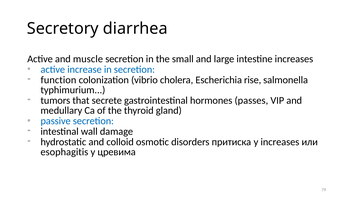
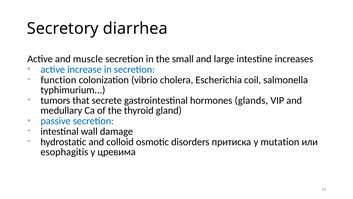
rise: rise -> coil (253, 80)
passes: passes -> glands (251, 100)
у increases: increases -> mutation (280, 142)
